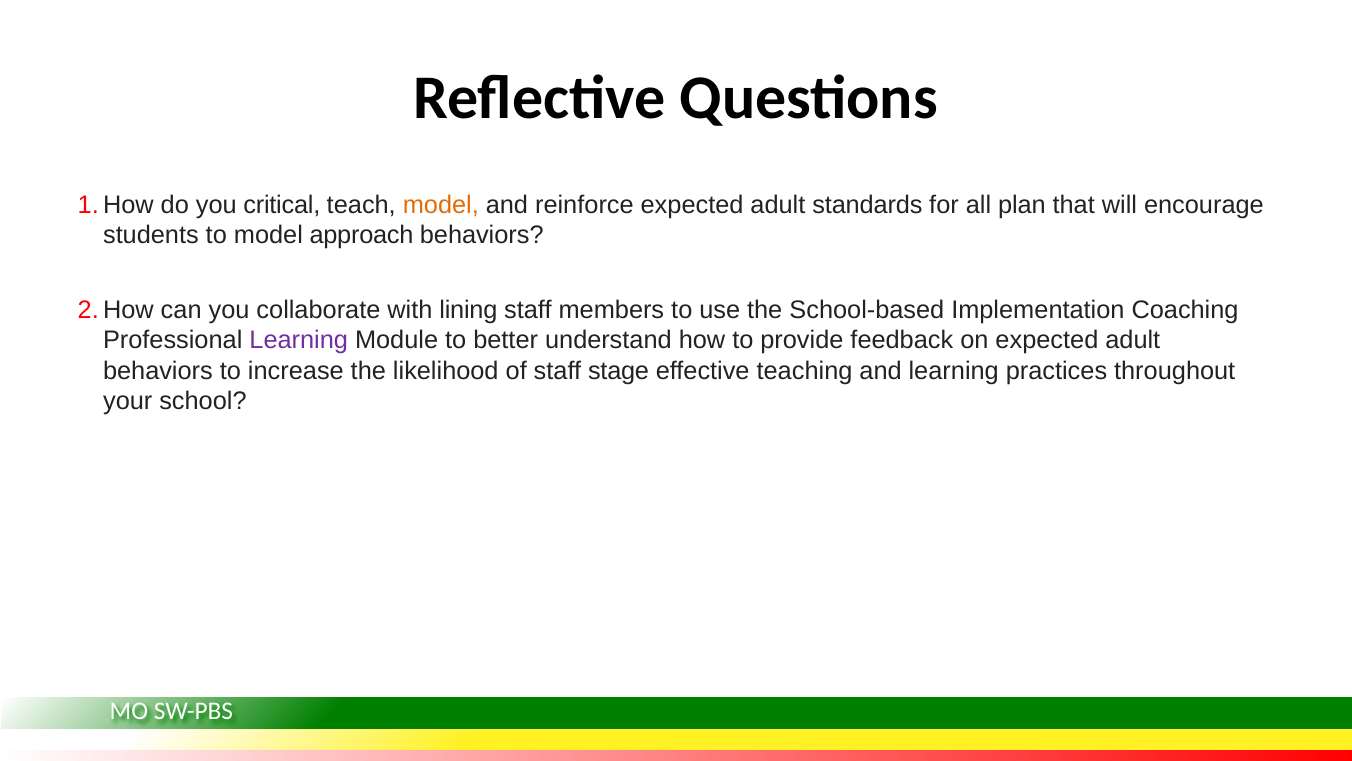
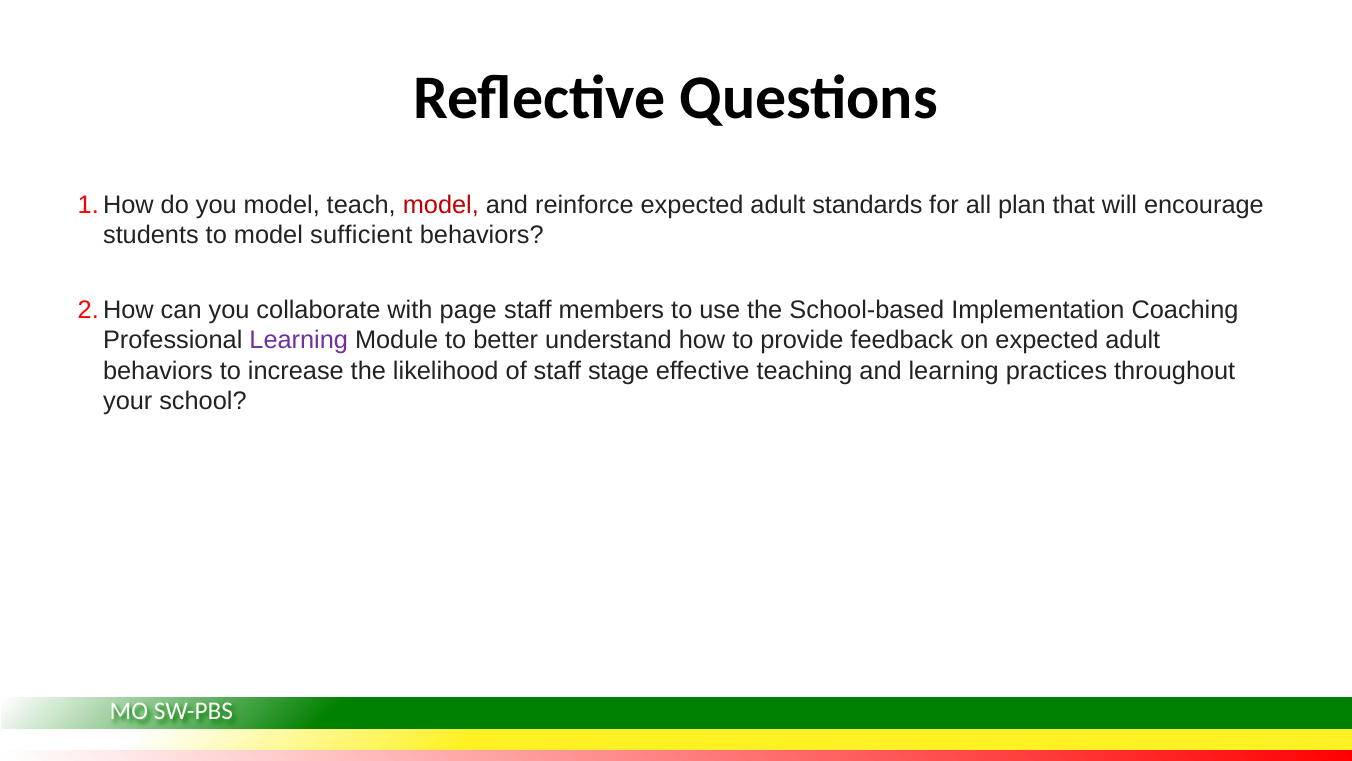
you critical: critical -> model (282, 205)
model colour: orange -> red (441, 205)
approach: approach -> sufficient (361, 235)
lining: lining -> page (468, 310)
